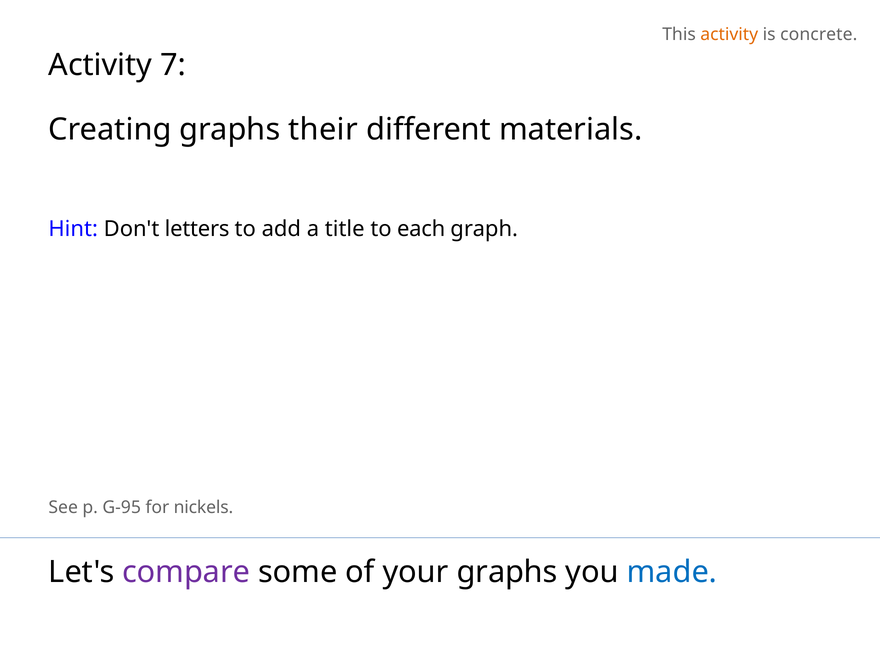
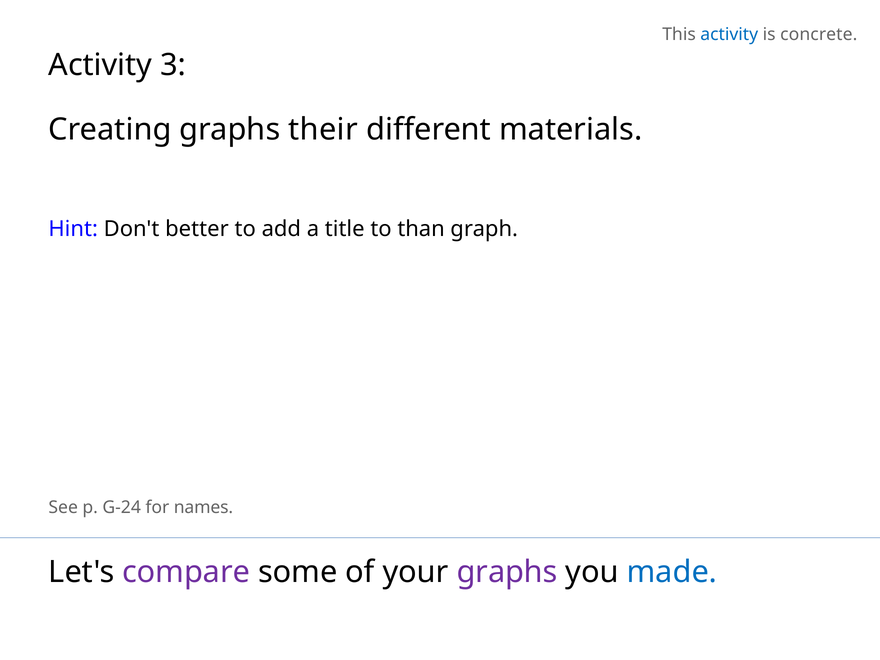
activity colour: orange -> blue (729, 34)
7: 7 -> 3 (173, 65)
letters: letters -> better (197, 229)
each: each -> than (421, 229)
G-95: G-95 -> G-24 (122, 507)
nickels: nickels -> names (203, 507)
graphs colour: black -> purple (507, 572)
